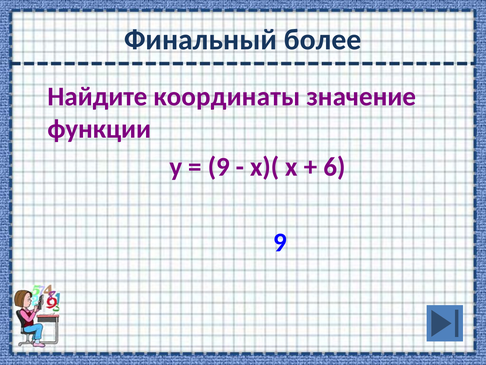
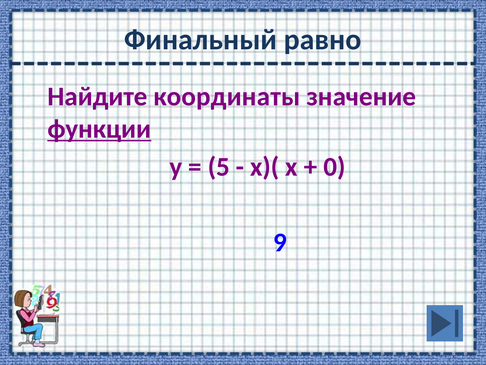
более: более -> равно (323, 40)
функции underline: none -> present (99, 129)
9: 9 -> 5 (219, 167)
6: 6 -> 0 (334, 167)
